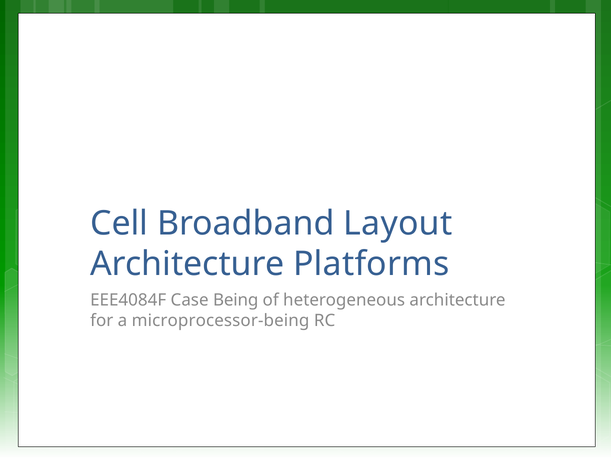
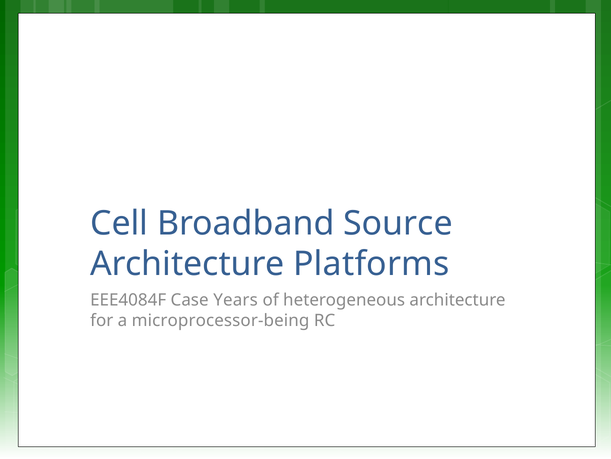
Layout: Layout -> Source (398, 223)
Being: Being -> Years (236, 300)
